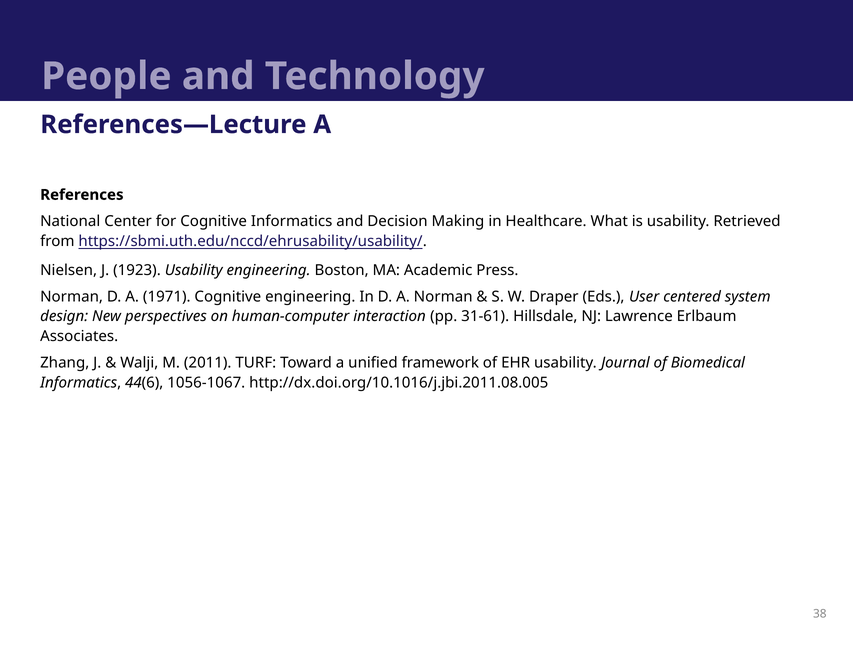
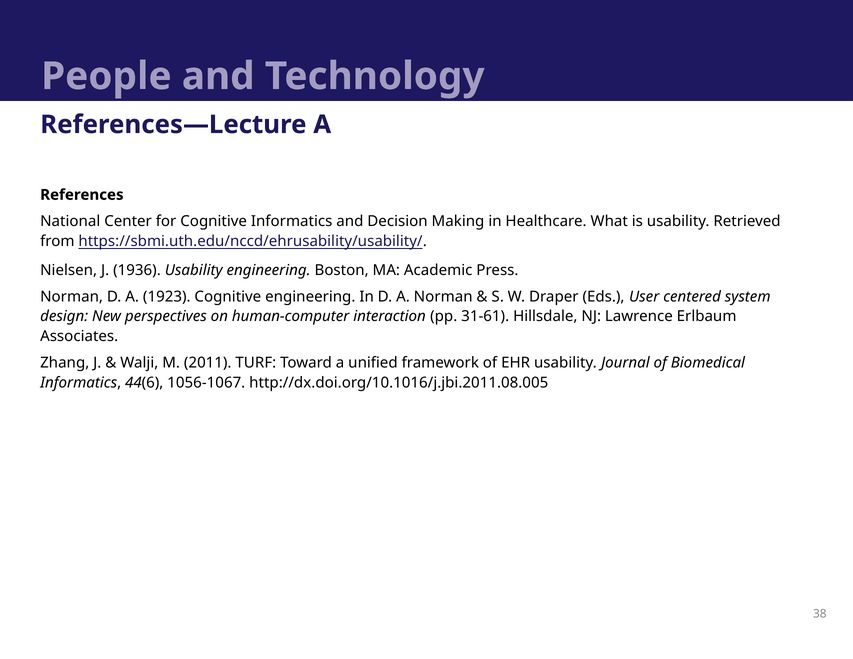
1923: 1923 -> 1936 (137, 270)
1971: 1971 -> 1923 (167, 297)
